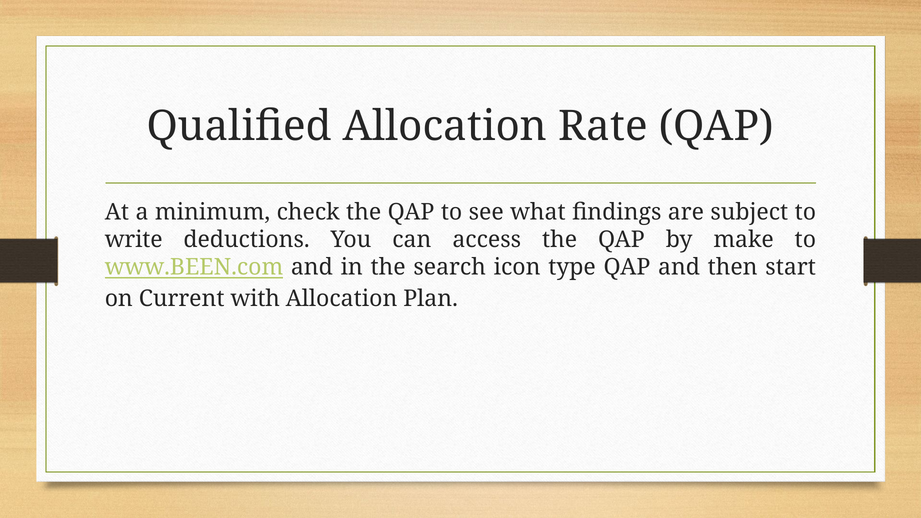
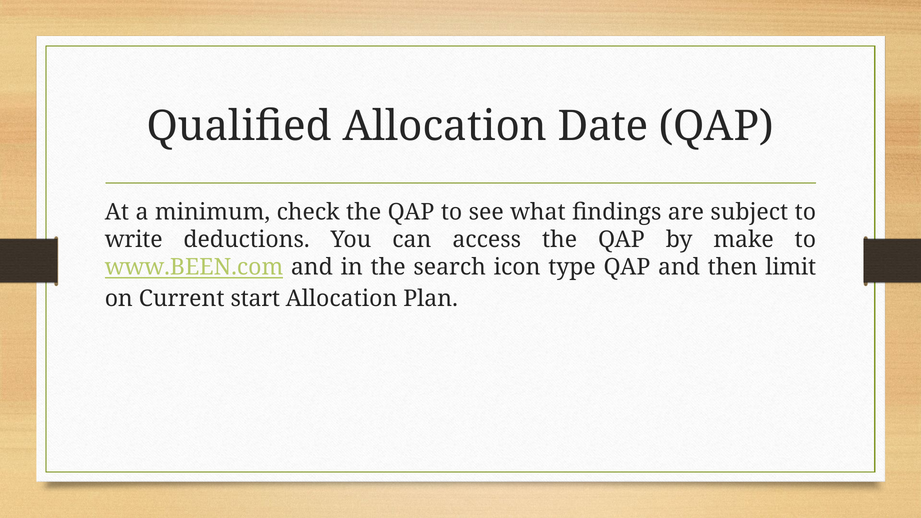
Rate: Rate -> Date (603, 126)
start: start -> limit (791, 267)
with: with -> start (255, 299)
